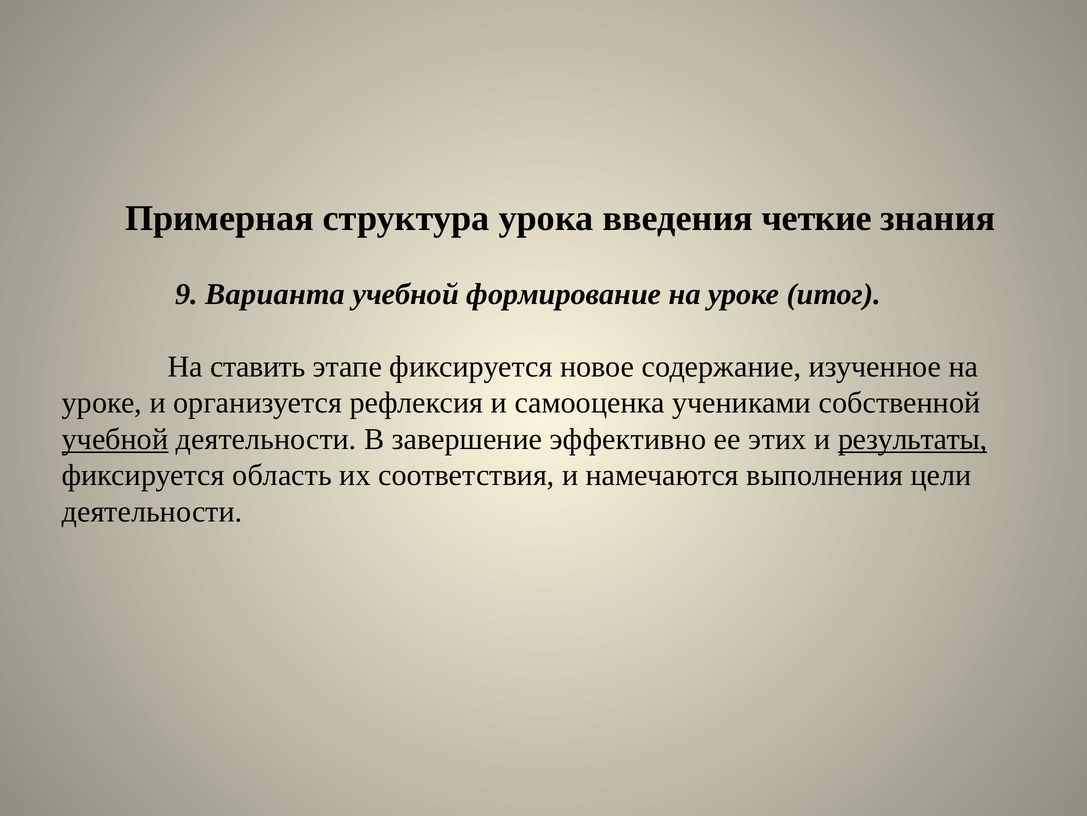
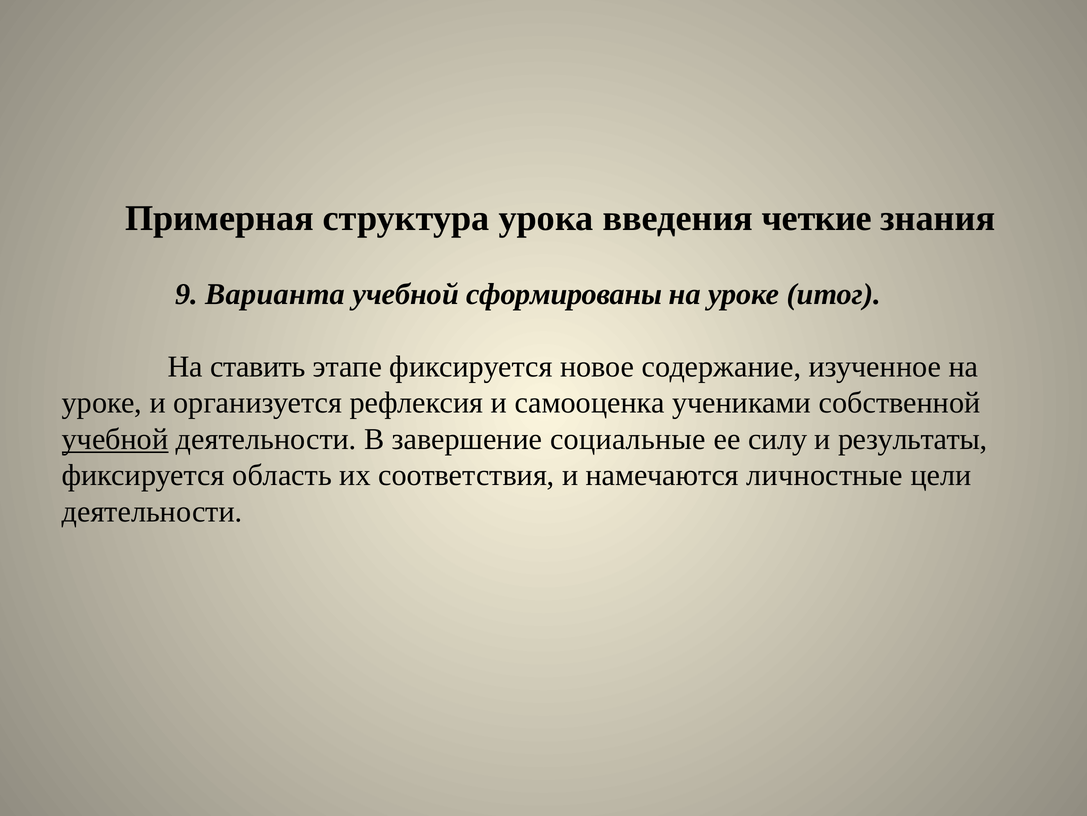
формирование: формирование -> сформированы (564, 294)
эффективно: эффективно -> социальные (628, 439)
этих: этих -> силу (778, 439)
результаты underline: present -> none (913, 439)
выполнения: выполнения -> личностные (825, 475)
